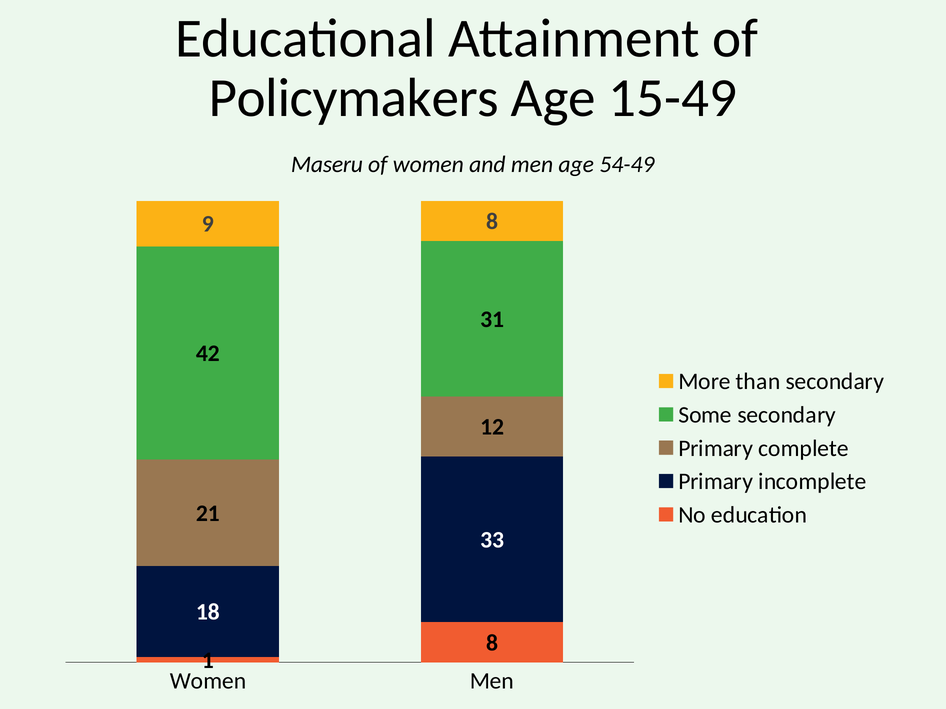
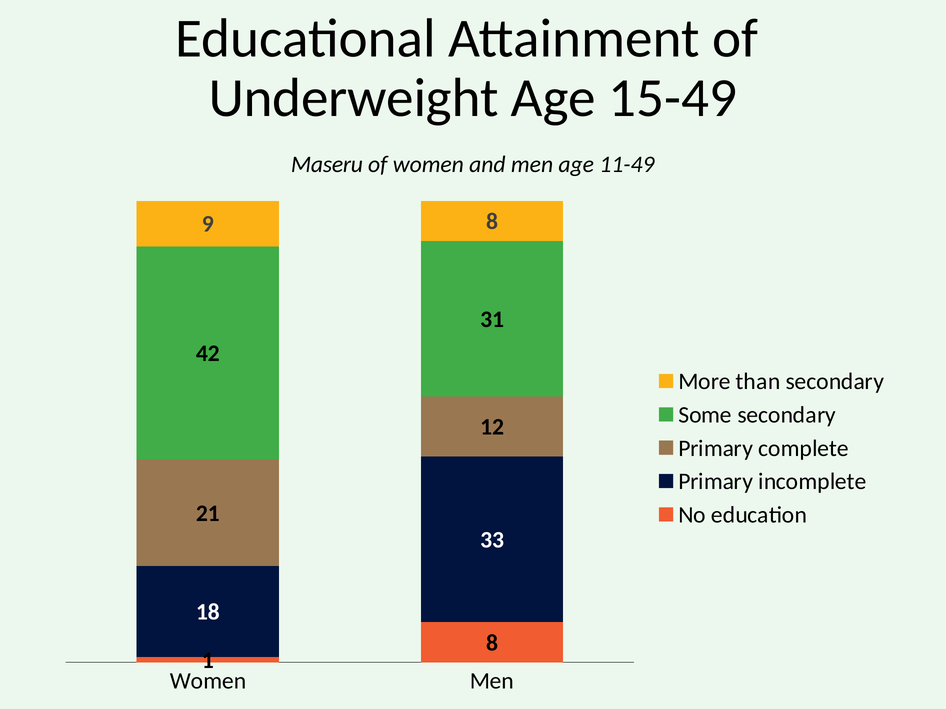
Policymakers: Policymakers -> Underweight (354, 98)
54-49: 54-49 -> 11-49 (627, 165)
